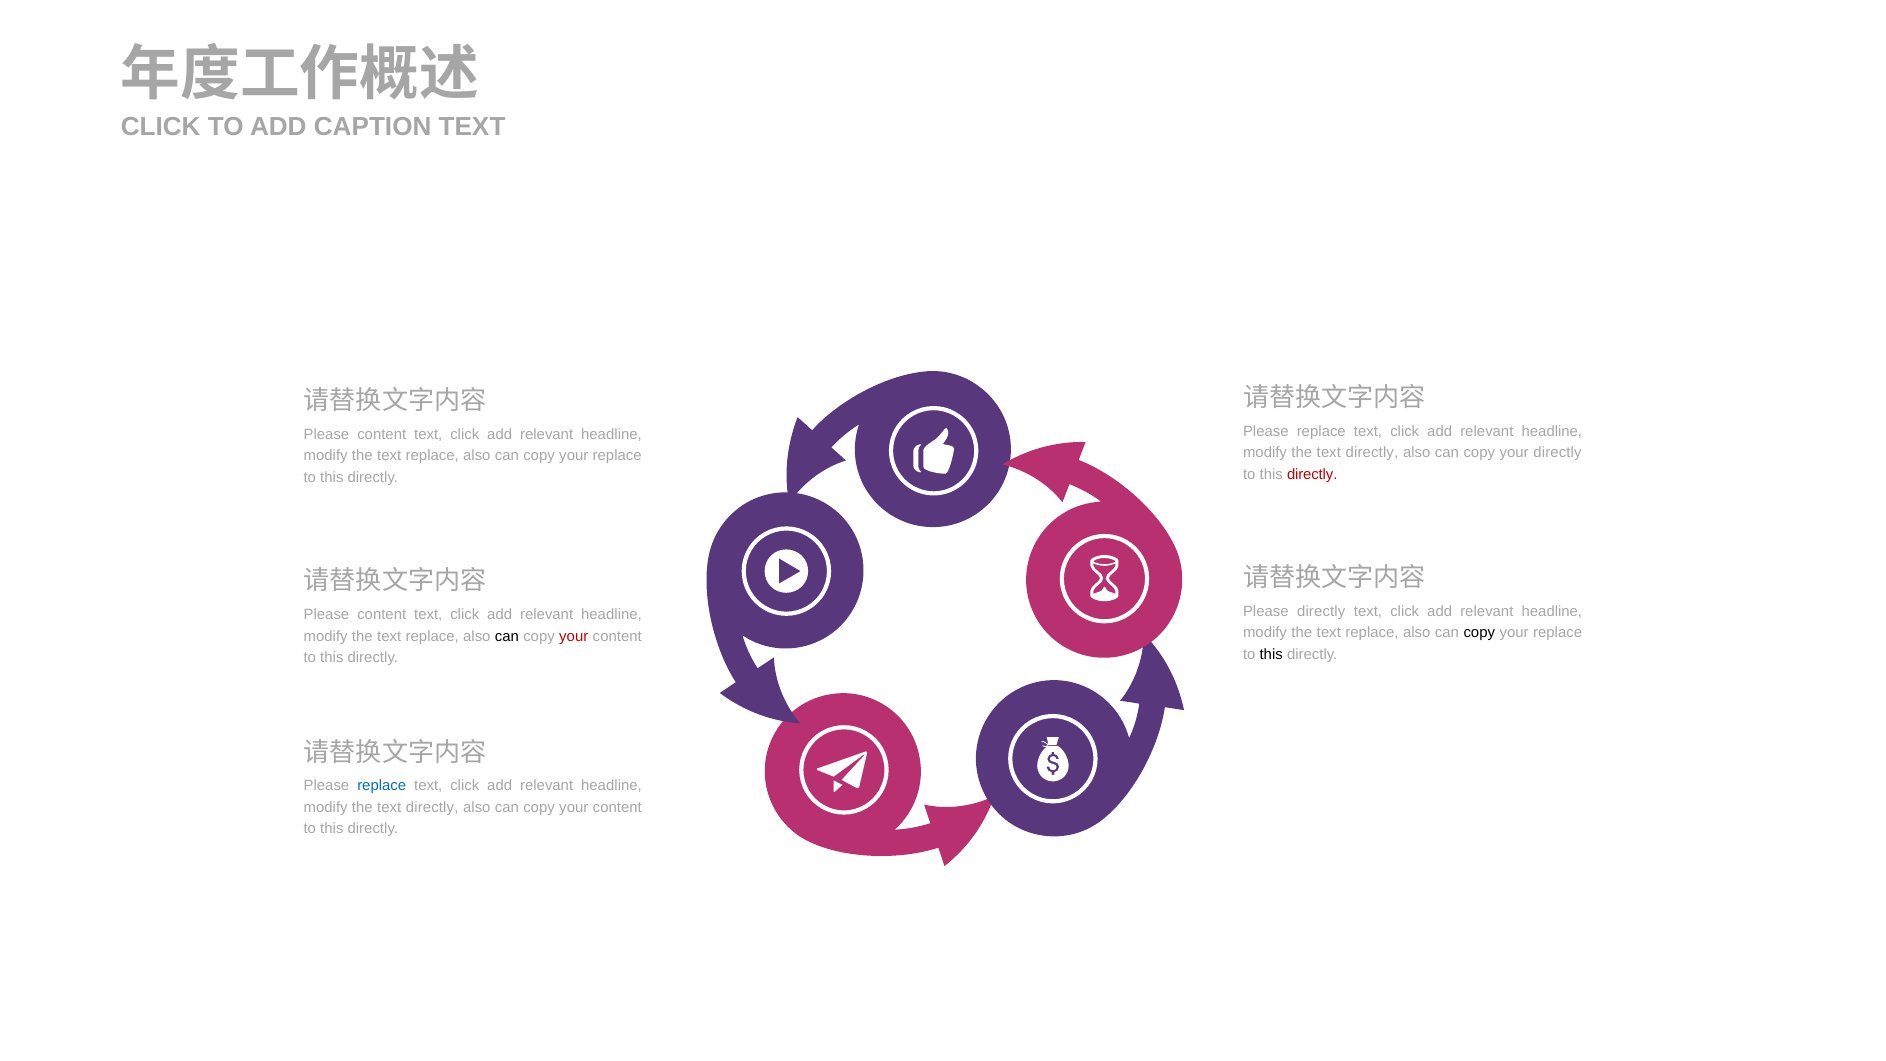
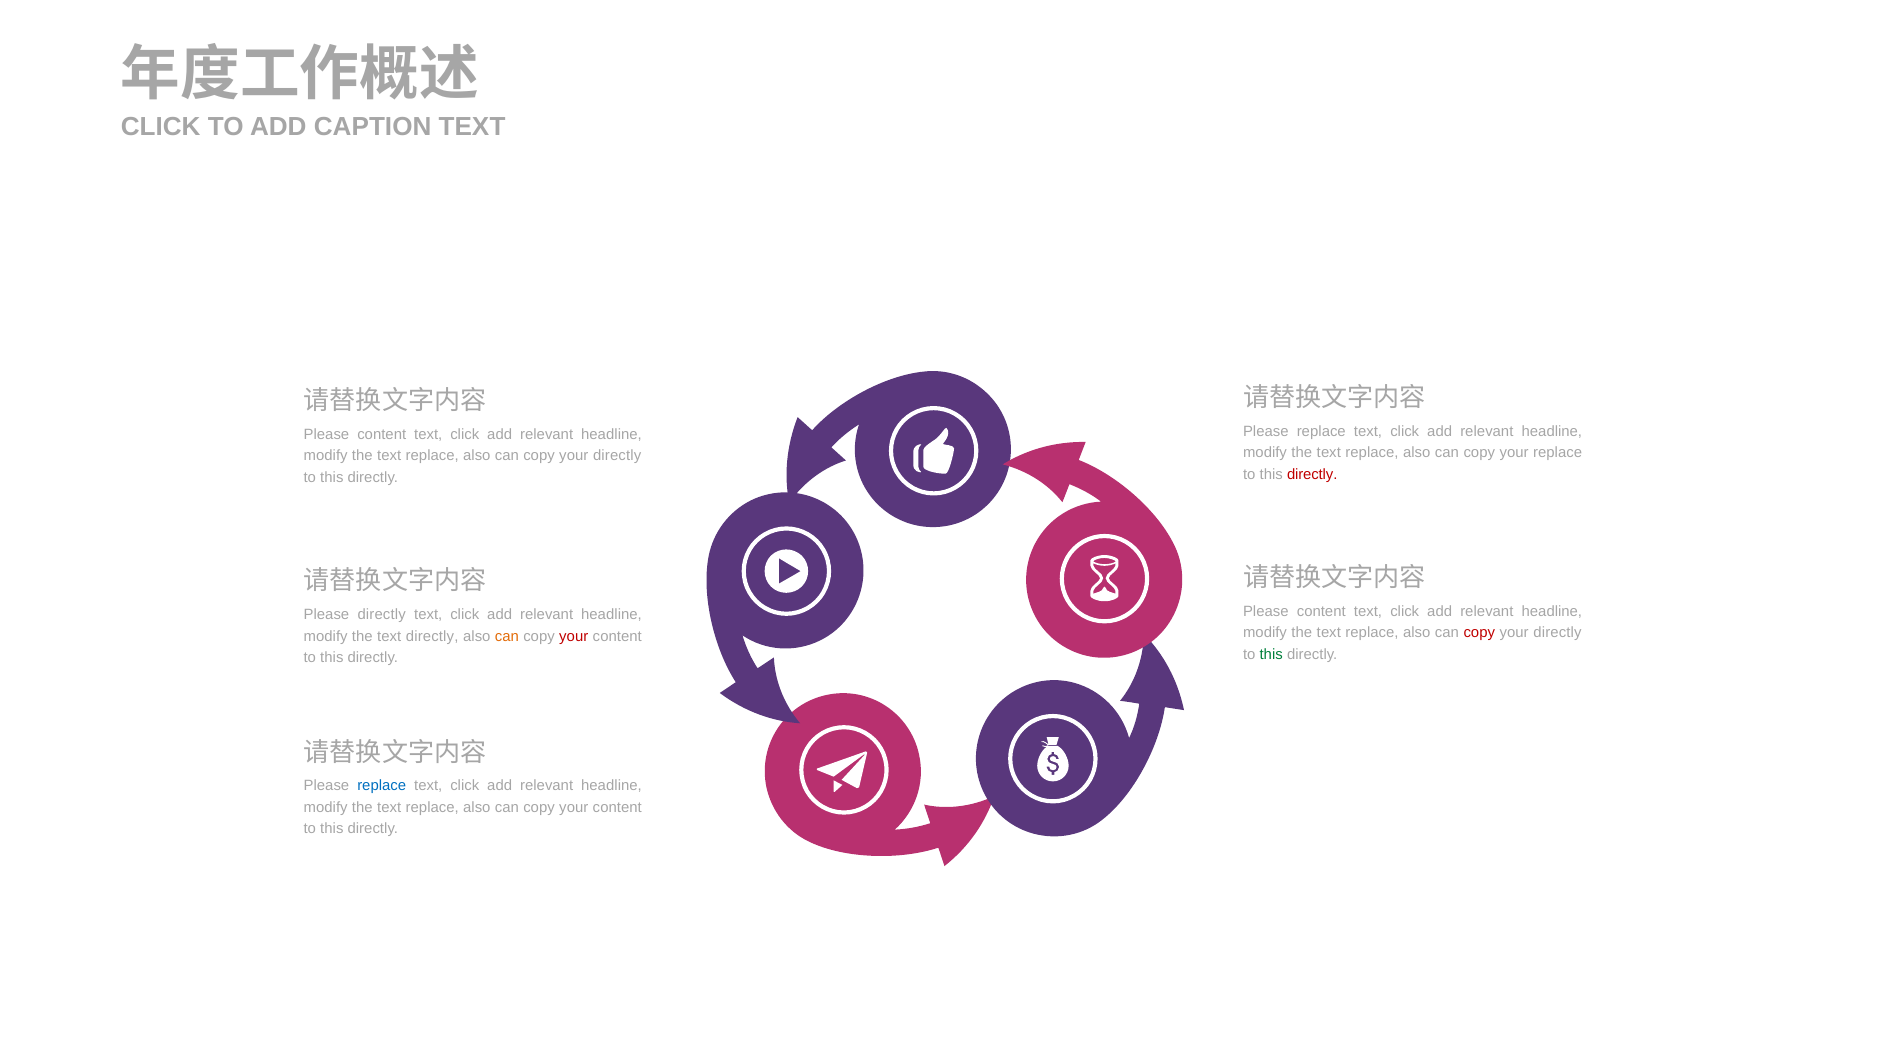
directly: directly -> replace (1372, 453)
your directly: directly -> replace (1558, 453)
replace: replace -> directly (617, 456)
directly: directly -> content (1321, 612)
content: content -> directly (382, 615)
copy colour: black -> red (1479, 633)
replace: replace -> directly (1558, 633)
replace: replace -> directly (432, 636)
can colour: black -> orange (507, 636)
this colour: black -> green (1271, 654)
directly: directly -> replace (432, 807)
